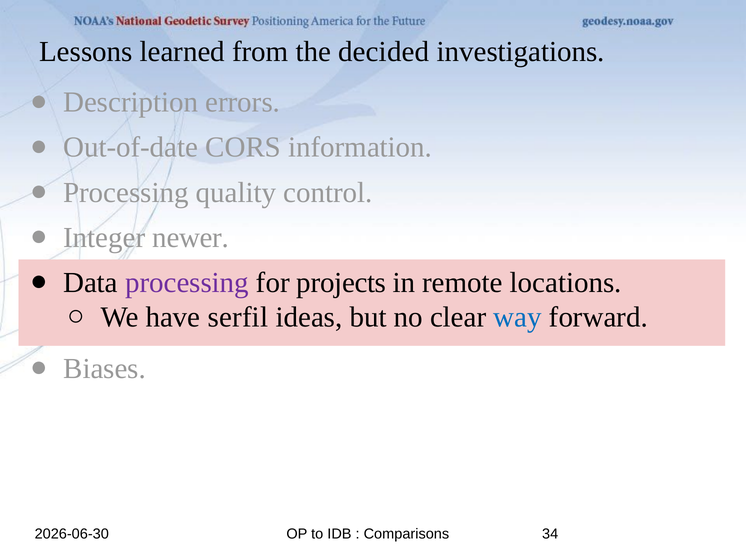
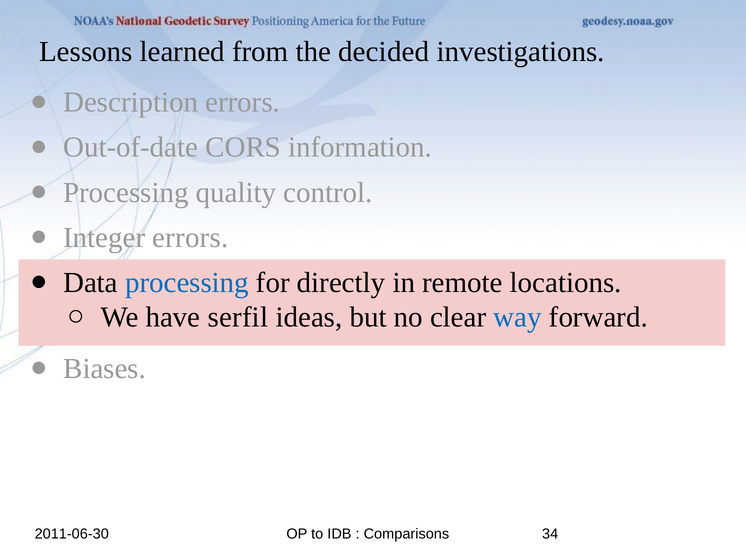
Integer newer: newer -> errors (190, 238)
processing colour: purple -> blue (187, 283)
projects: projects -> directly (341, 283)
2026-06-30: 2026-06-30 -> 2011-06-30 (72, 534)
